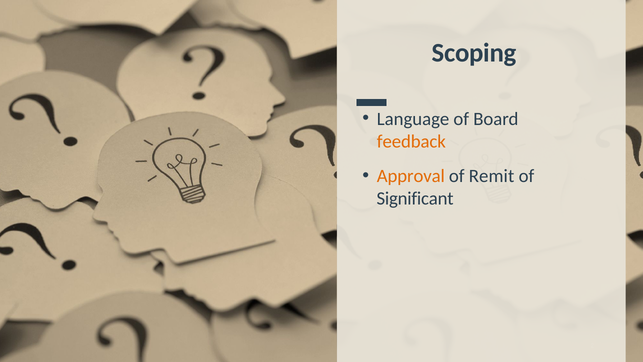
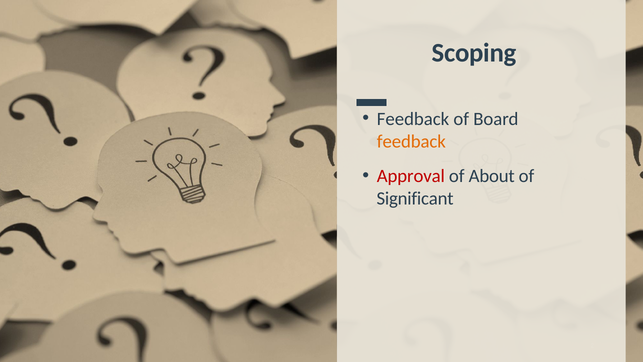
Language: Language -> Feedback (413, 119)
Approval colour: orange -> red (411, 176)
Remit: Remit -> About (492, 176)
